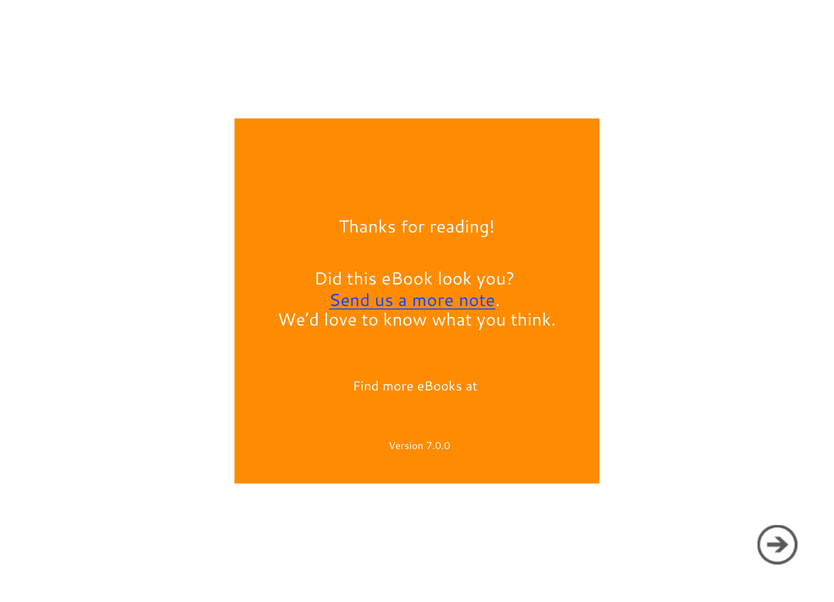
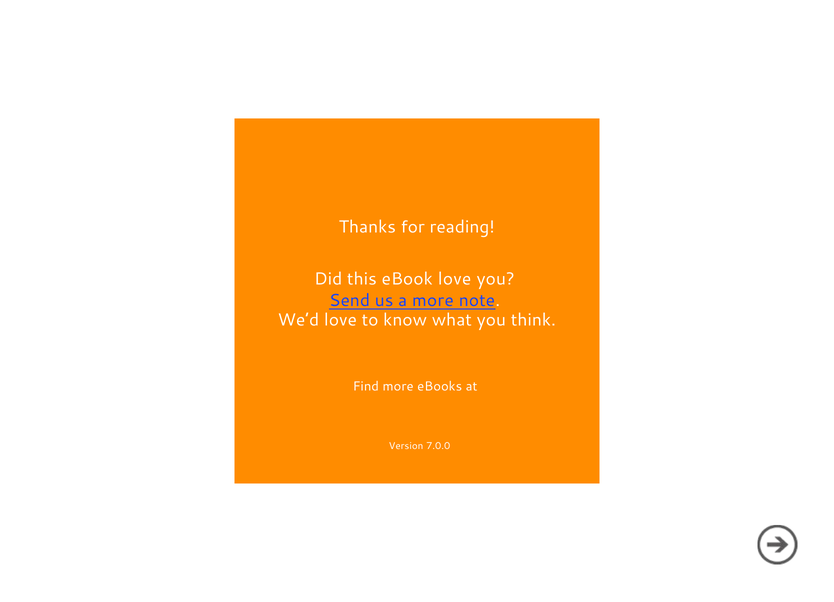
eBook look: look -> love (455, 279)
